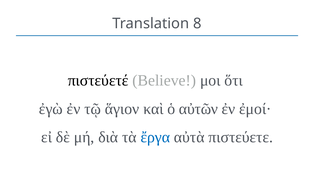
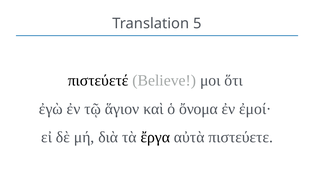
8: 8 -> 5 (197, 23)
αὐτῶν: αὐτῶν -> ὄνομα (198, 109)
ἔργα colour: blue -> black (155, 137)
